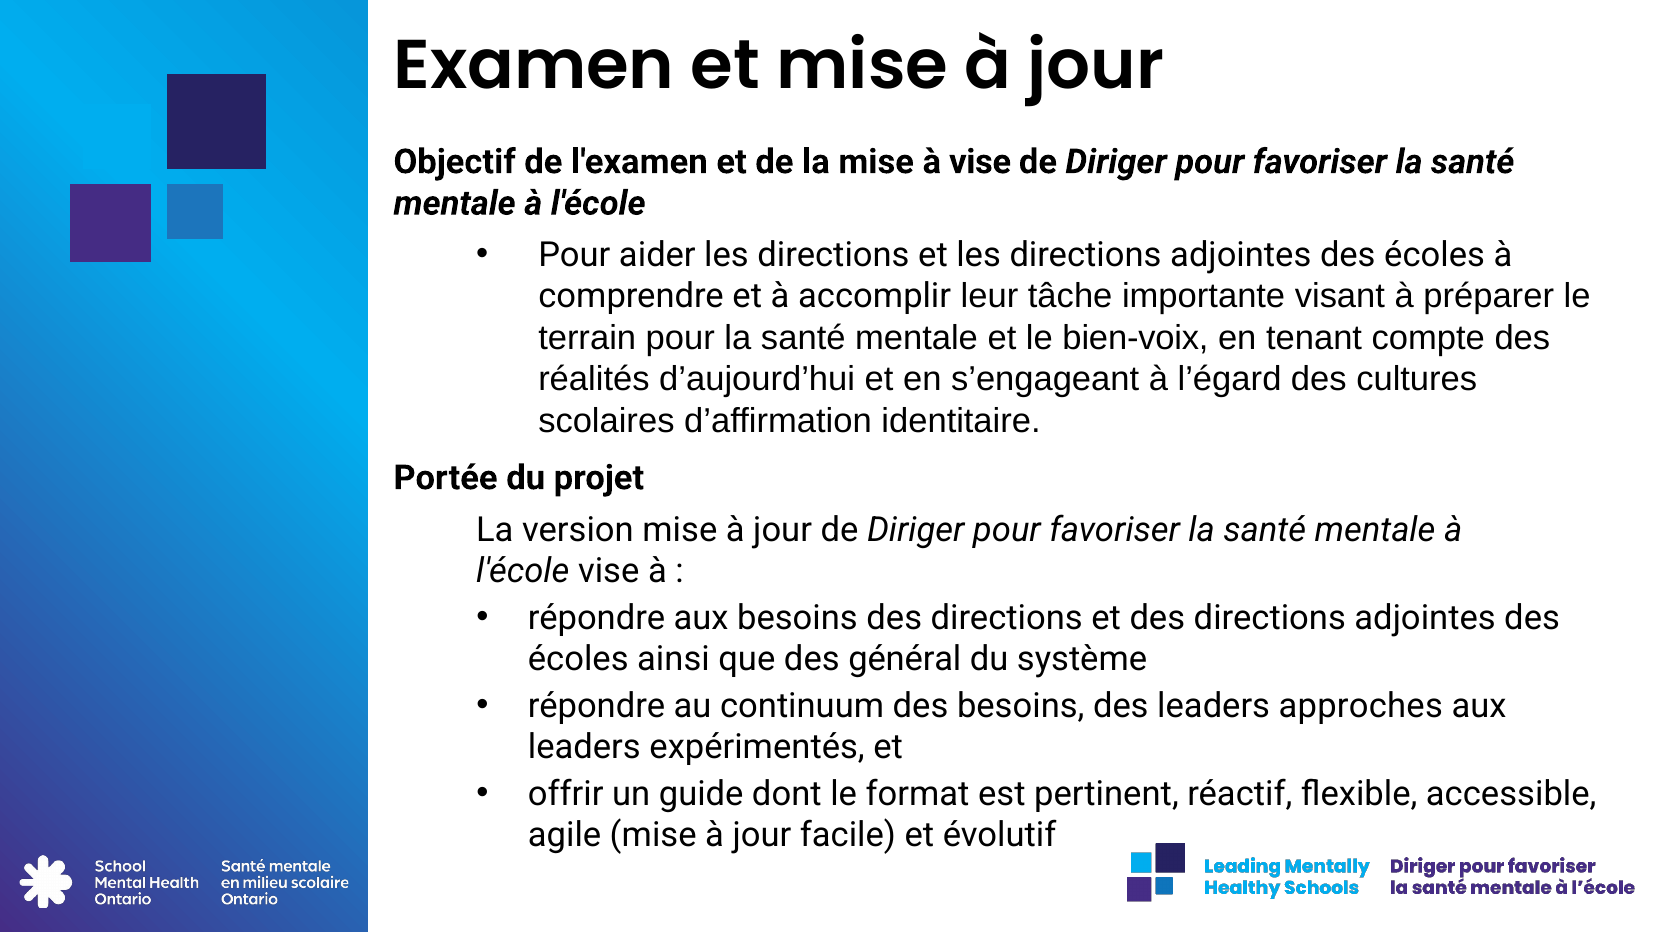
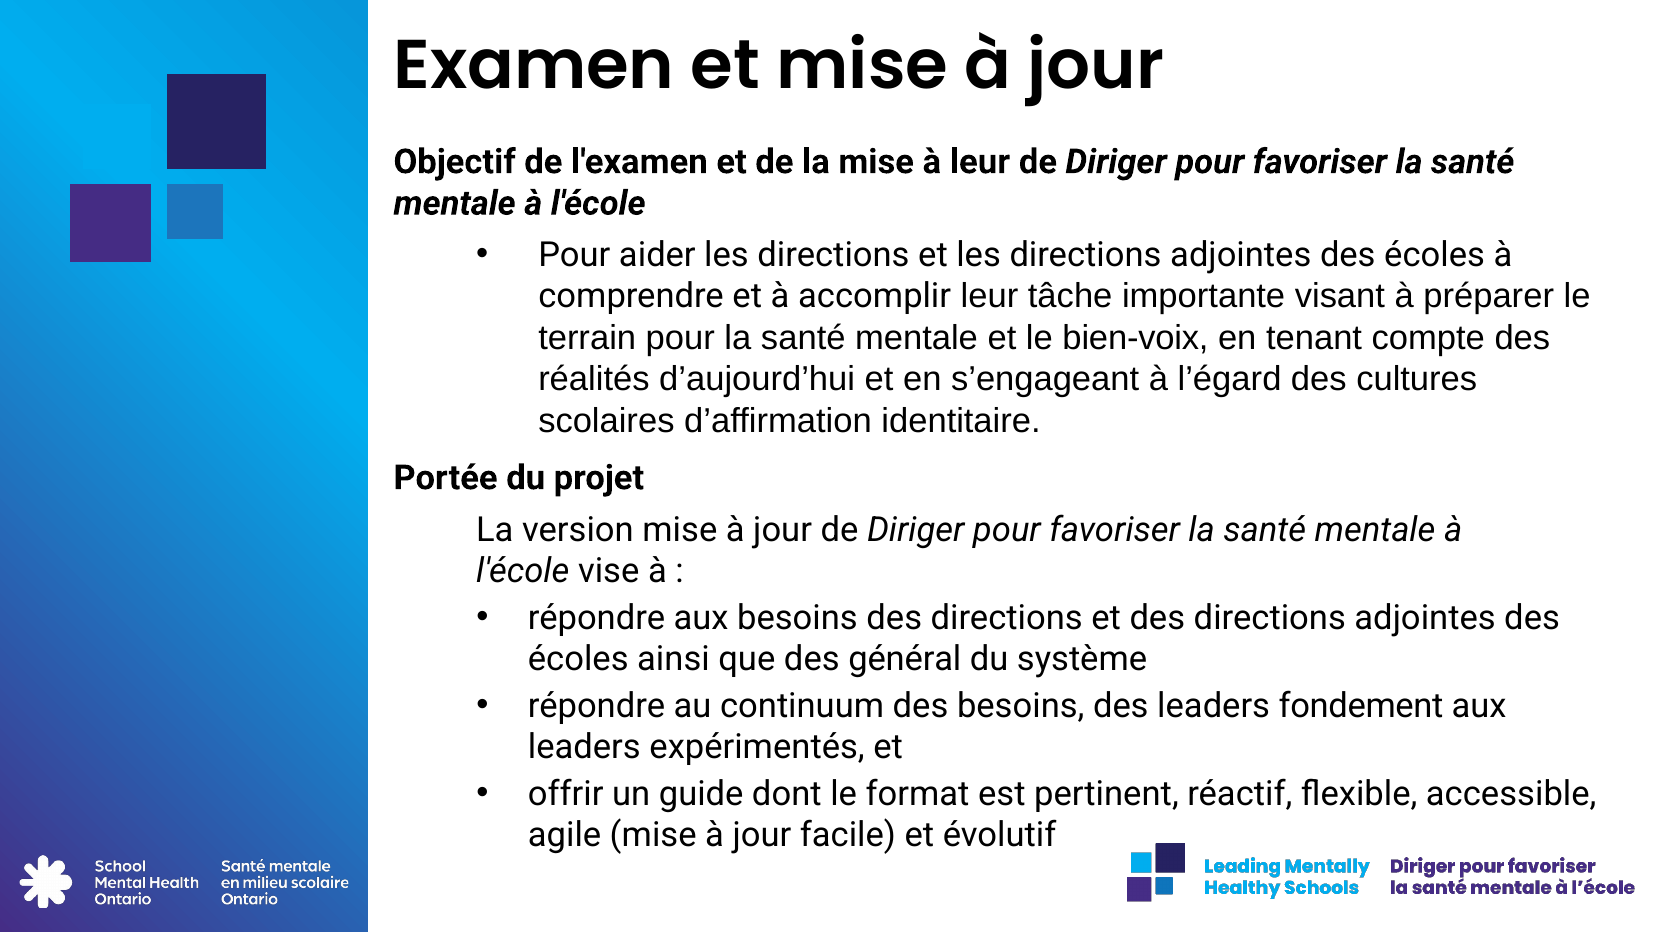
à vise: vise -> leur (980, 162)
approches: approches -> fondement (1361, 706)
